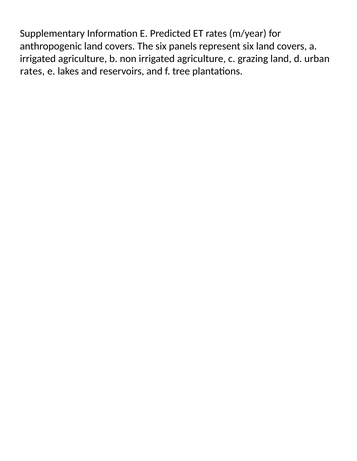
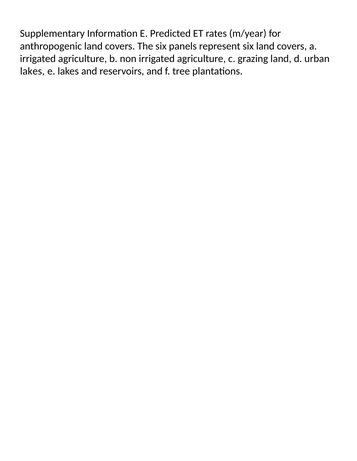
rates: rates -> lakes (32, 71)
